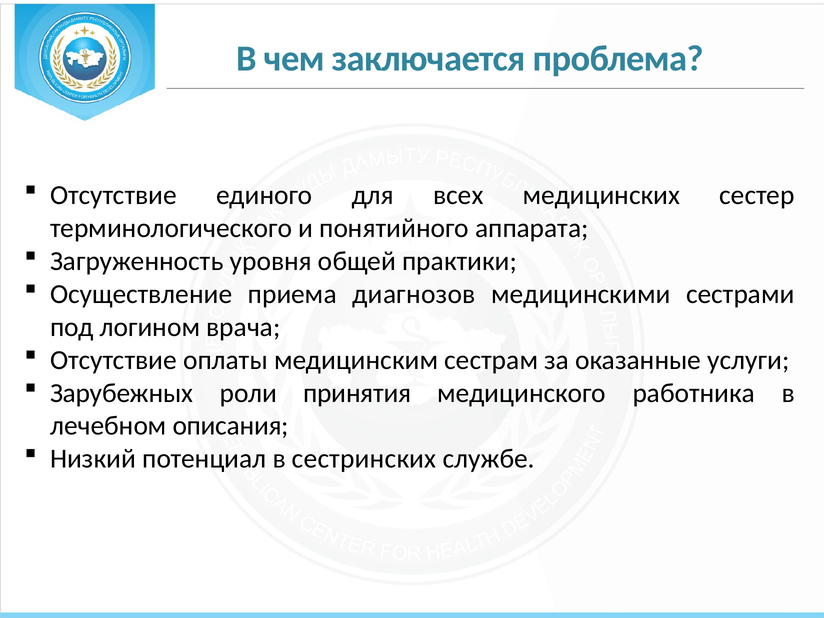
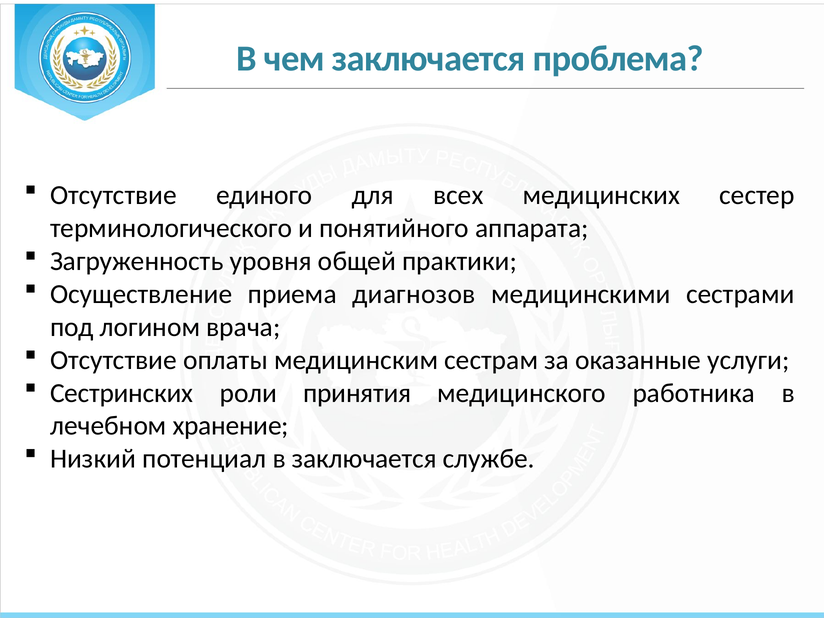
Зарубежных: Зарубежных -> Сестринских (122, 393)
описания: описания -> хранение (231, 426)
в сестринских: сестринских -> заключается (364, 459)
